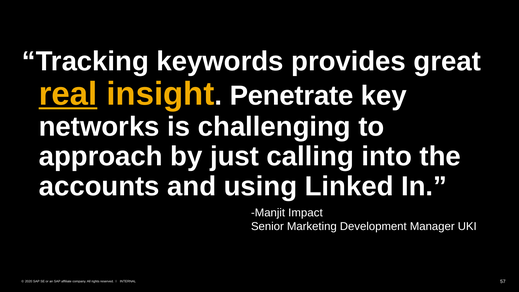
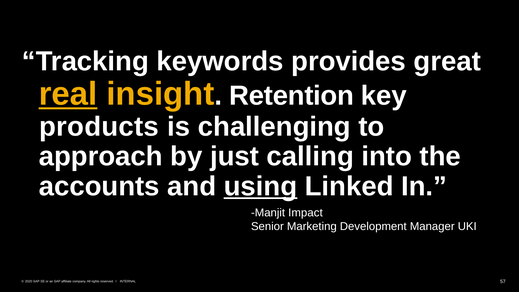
Penetrate: Penetrate -> Retention (292, 96)
networks: networks -> products (99, 127)
using underline: none -> present (261, 186)
